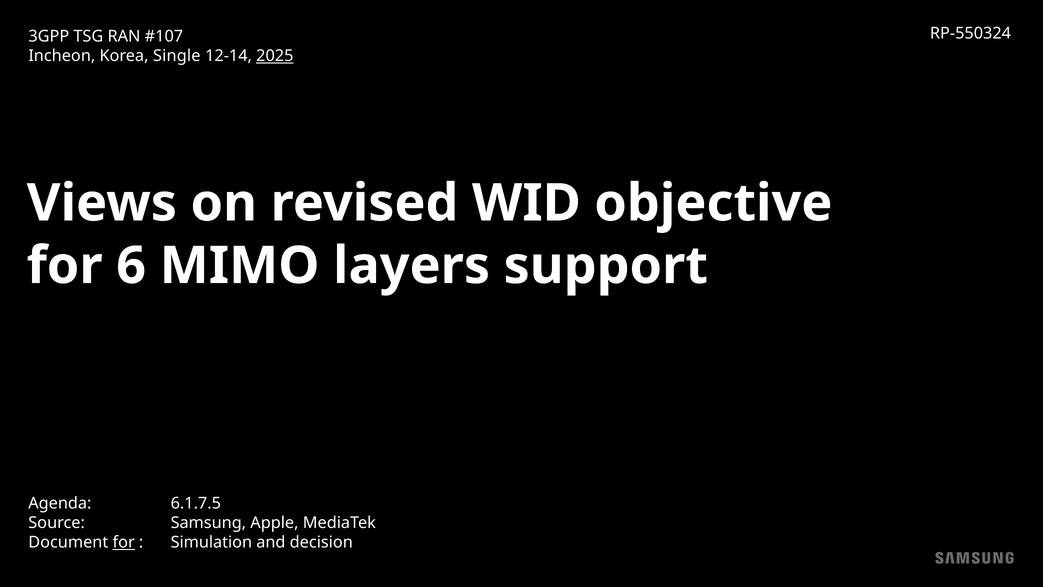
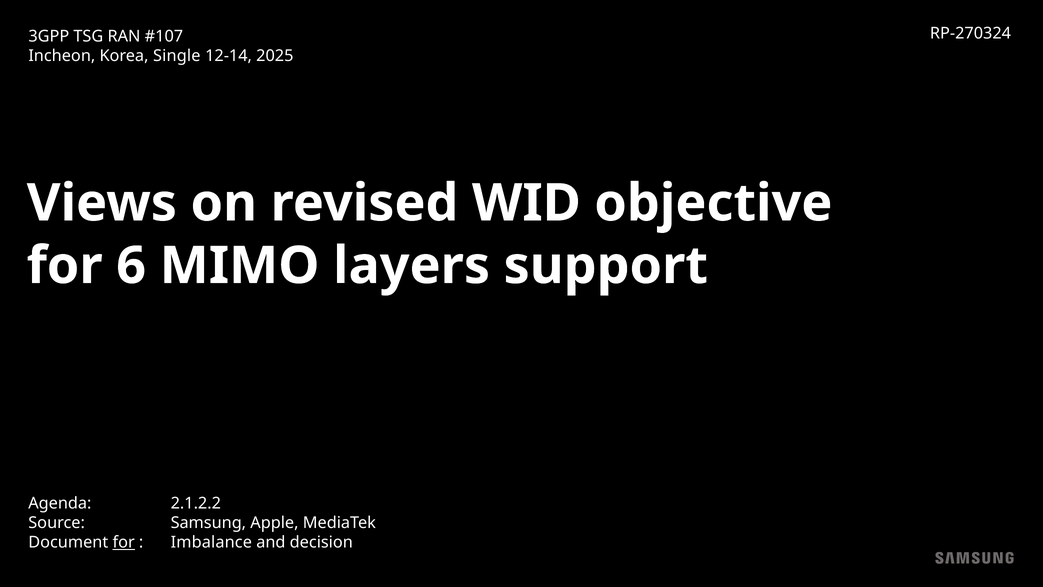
RP-550324: RP-550324 -> RP-270324 (970, 33)
2025 underline: present -> none (275, 56)
6.1.7.5: 6.1.7.5 -> 2.1.2.2 (196, 503)
Simulation: Simulation -> Imbalance (211, 542)
